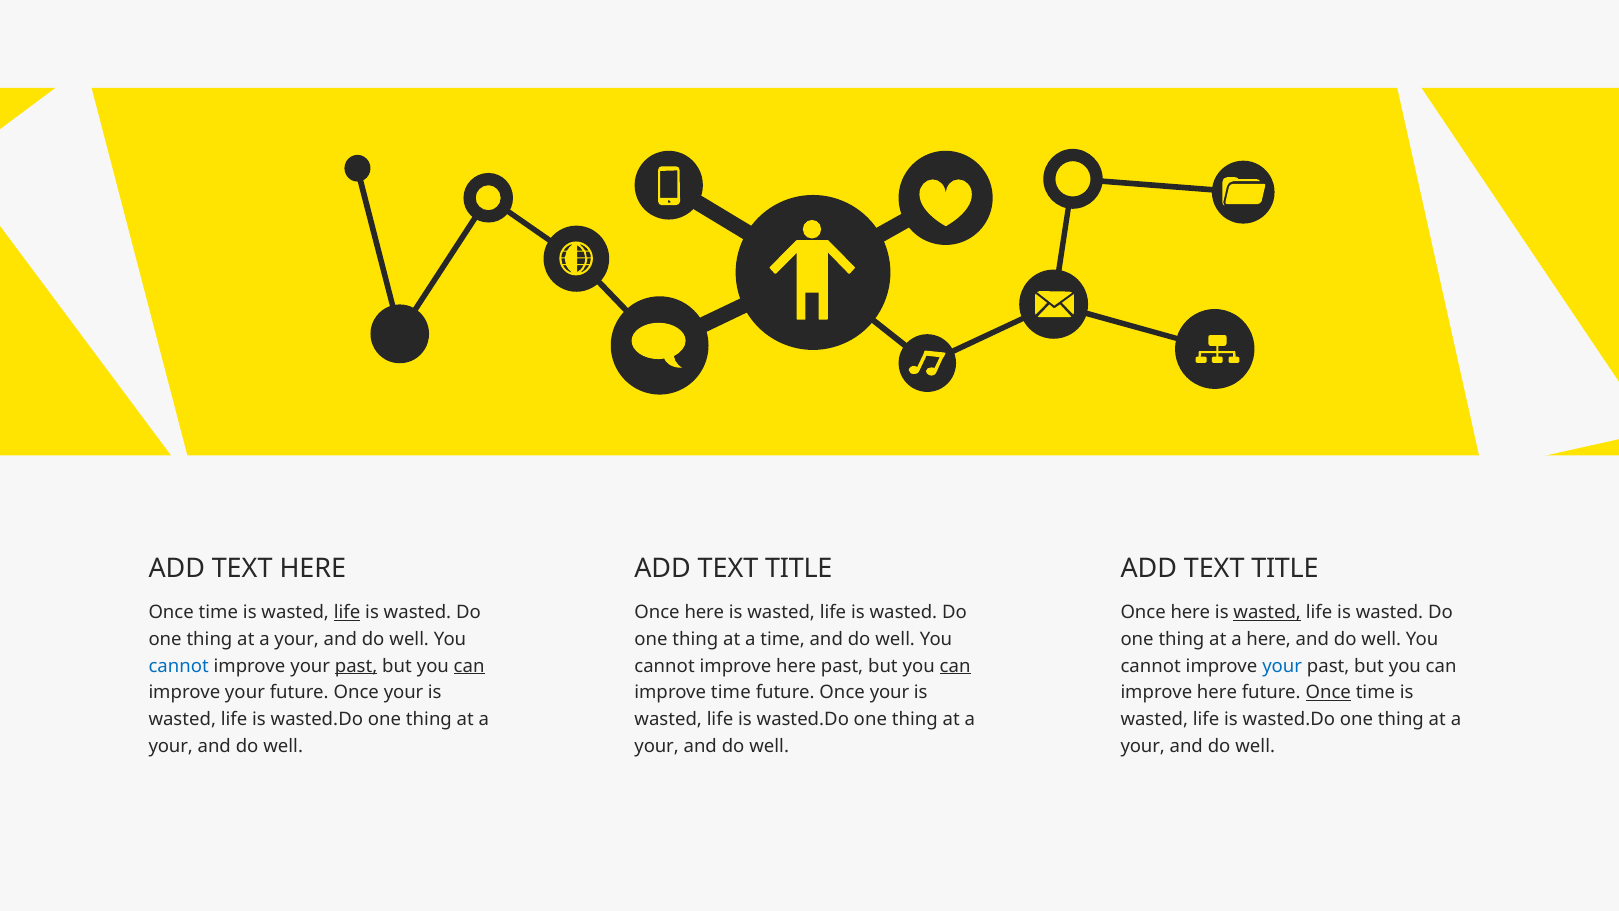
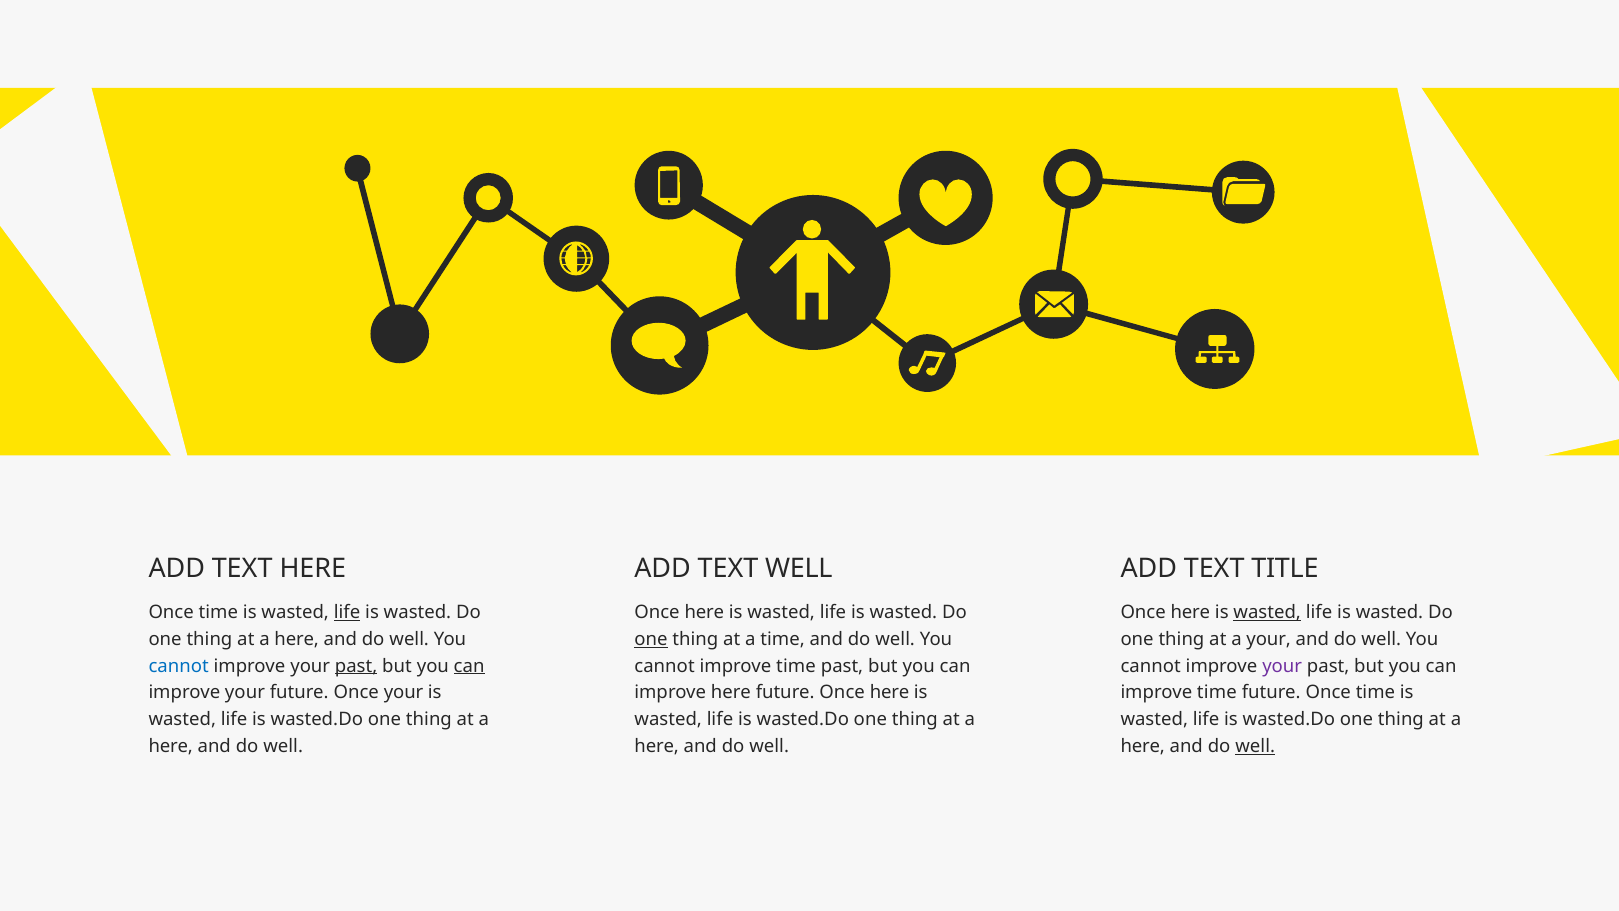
TITLE: TITLE -> WELL (799, 569)
your: your -> here (297, 639)
one underline: none -> present (651, 639)
a here: here -> your (1269, 639)
cannot improve here: here -> time (796, 666)
can underline: present -> none (955, 666)
your colour: blue -> purple (1282, 666)
improve time: time -> here (731, 692)
your: your -> here (890, 692)
here: here -> time (1217, 692)
Once underline: present -> none (1328, 692)
your: your -> here (171, 746)
your: your -> here (657, 746)
your: your -> here (1143, 746)
well underline: none -> present (1255, 746)
